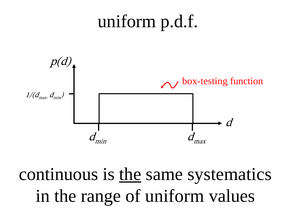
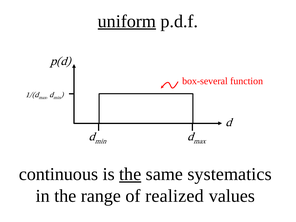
uniform underline: none -> present (127, 21)
box-testing: box-testing -> box-several (205, 81)
of uniform: uniform -> realized (175, 196)
